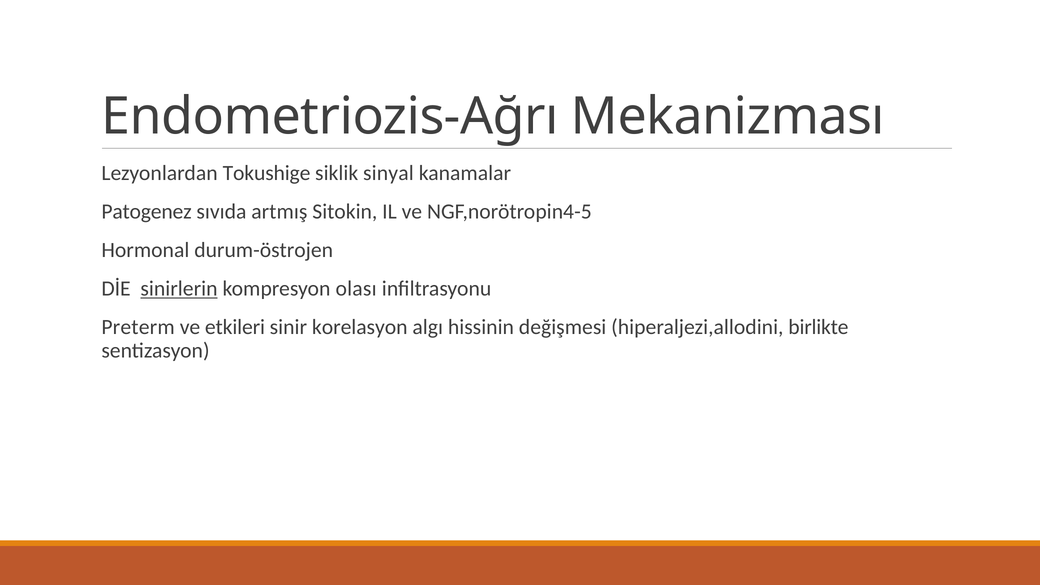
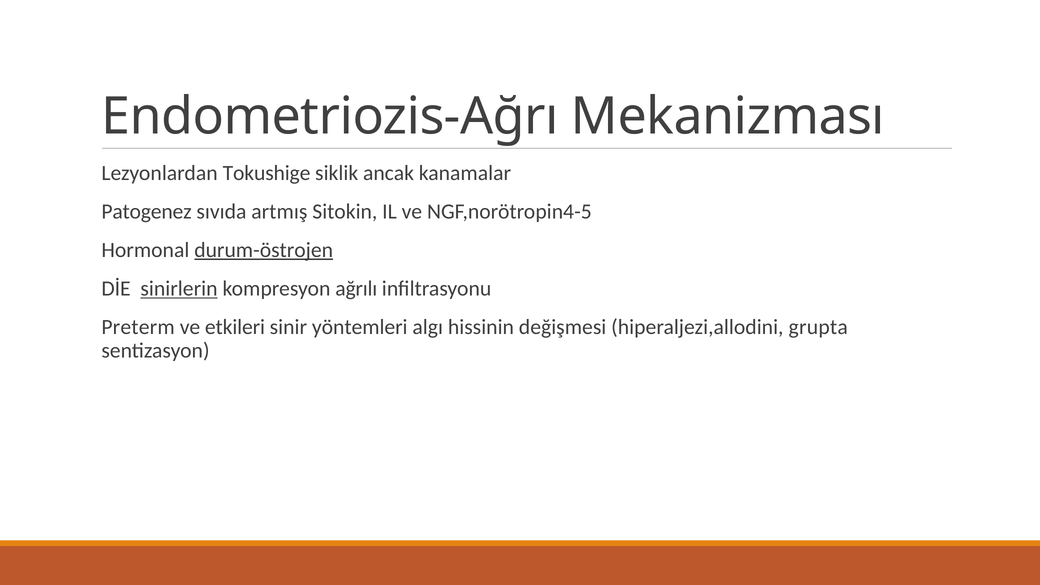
sinyal: sinyal -> ancak (389, 173)
durum-östrojen underline: none -> present (264, 250)
olası: olası -> ağrılı (356, 289)
korelasyon: korelasyon -> yöntemleri (360, 327)
birlikte: birlikte -> grupta (818, 327)
